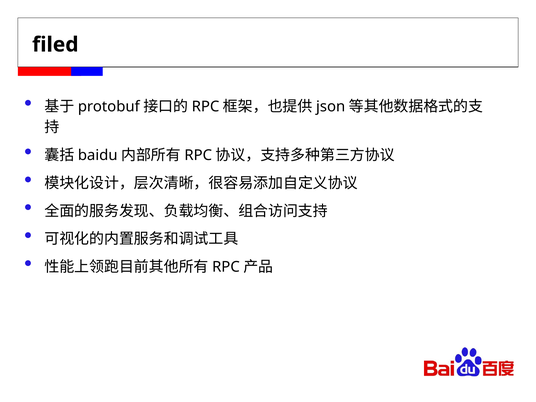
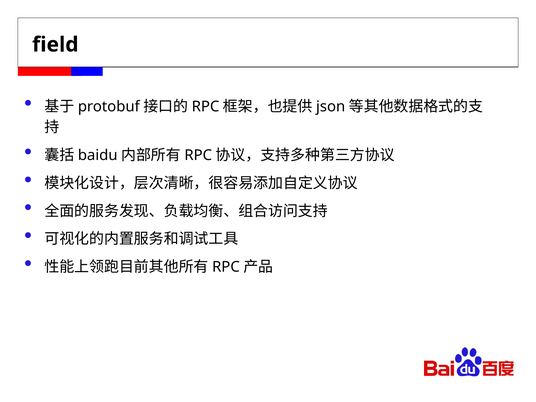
filed: filed -> field (55, 45)
